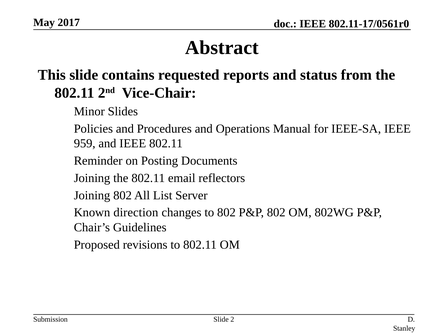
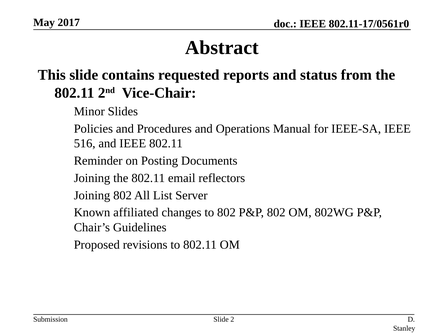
959: 959 -> 516 (85, 143)
direction: direction -> affiliated (136, 213)
